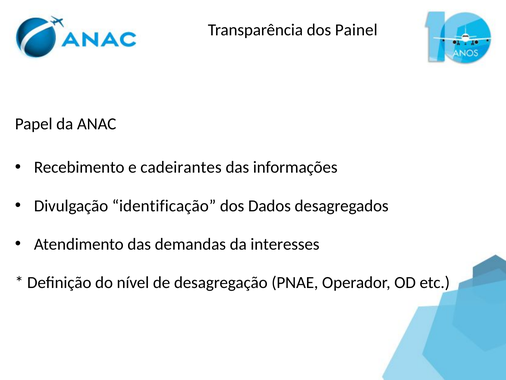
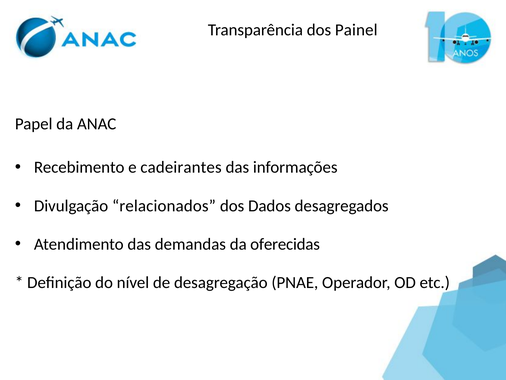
identificação: identificação -> relacionados (164, 206)
interesses: interesses -> oferecidas (285, 244)
